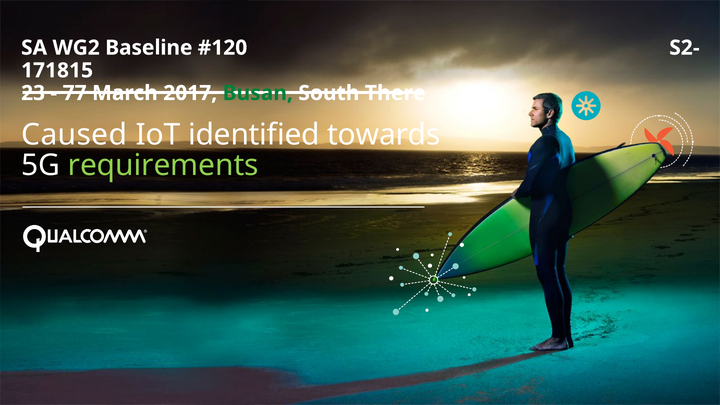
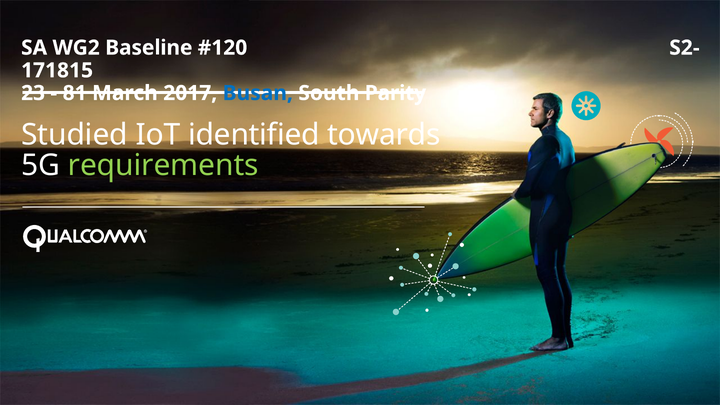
77: 77 -> 81 (75, 93)
Busan colour: green -> blue (258, 93)
There: There -> Parity (395, 93)
Caused: Caused -> Studied (74, 135)
